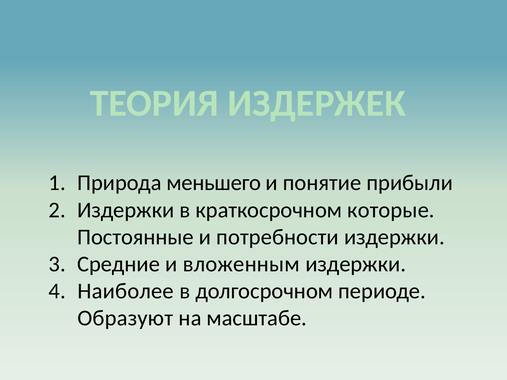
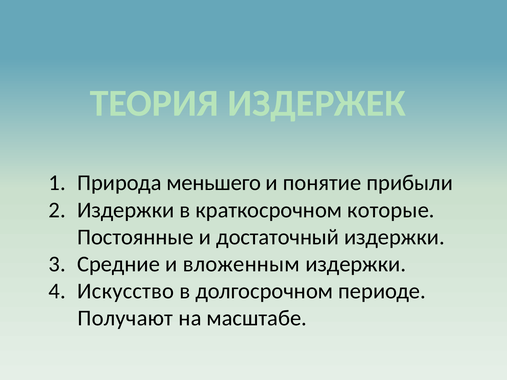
потребности: потребности -> достаточный (278, 237)
Наиболее: Наиболее -> Искусство (126, 291)
Образуют: Образуют -> Получают (125, 318)
